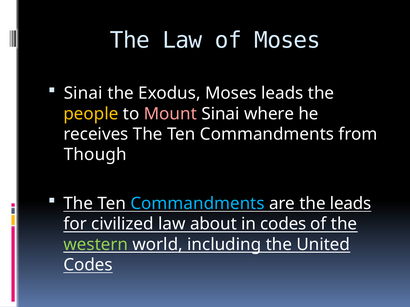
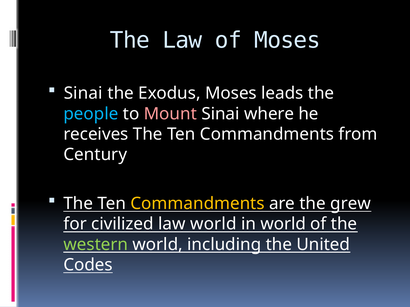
people colour: yellow -> light blue (91, 114)
Though: Though -> Century (95, 155)
Commandments colour: light blue -> yellow (198, 204)
the leads: leads -> grew (351, 204)
law about: about -> world (213, 224)
in codes: codes -> world (283, 224)
